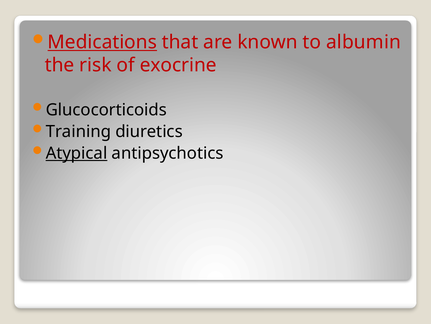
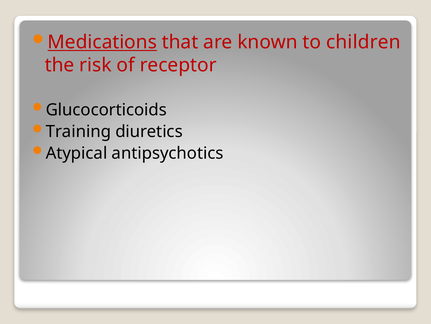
albumin: albumin -> children (363, 42)
exocrine: exocrine -> receptor (178, 65)
Atypical underline: present -> none (77, 153)
